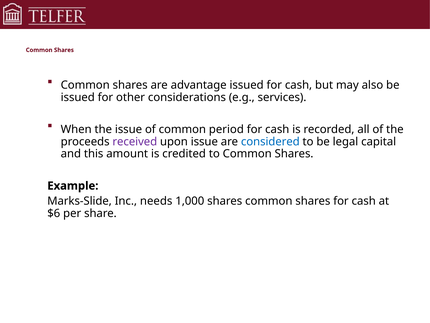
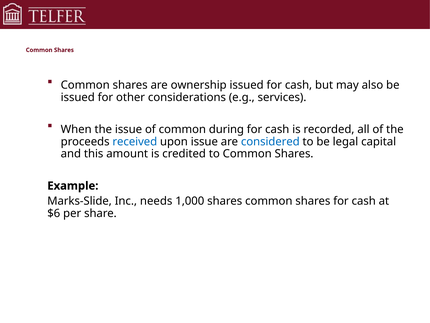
advantage: advantage -> ownership (199, 85)
period: period -> during (226, 129)
received colour: purple -> blue (135, 141)
